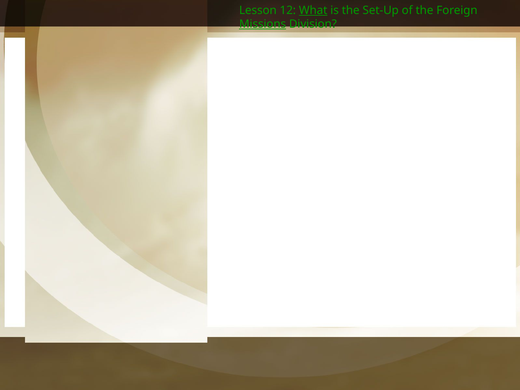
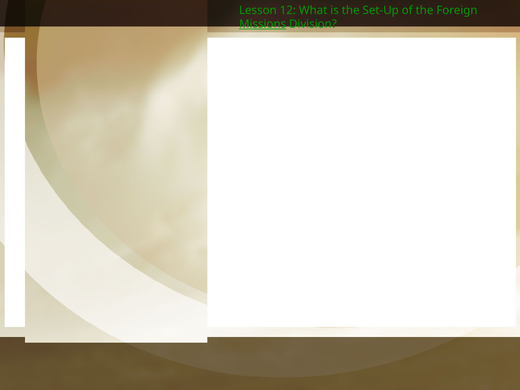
What underline: present -> none (313, 10)
